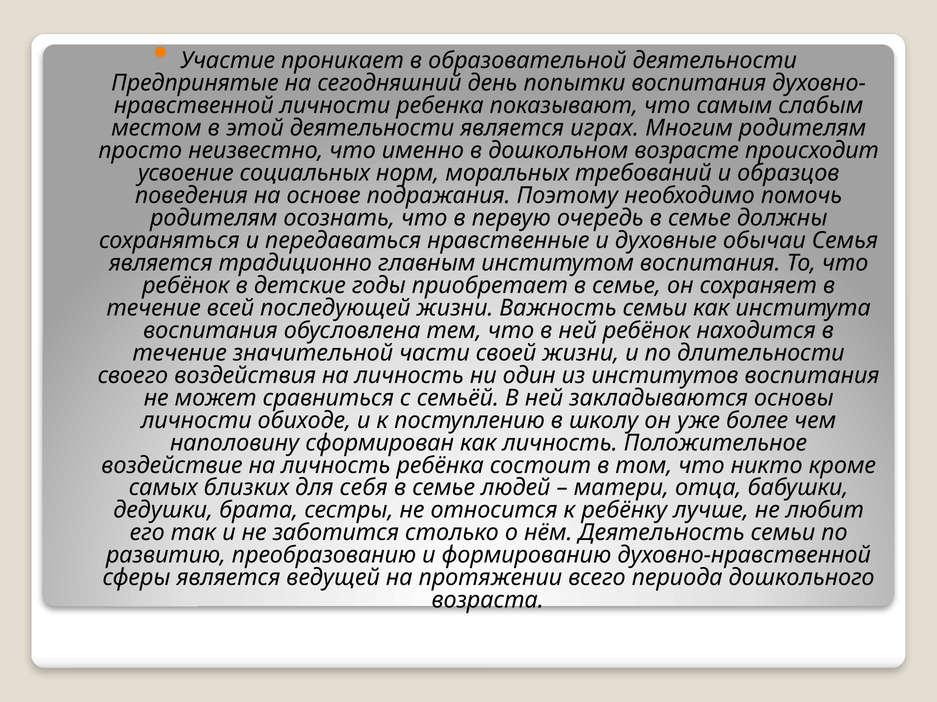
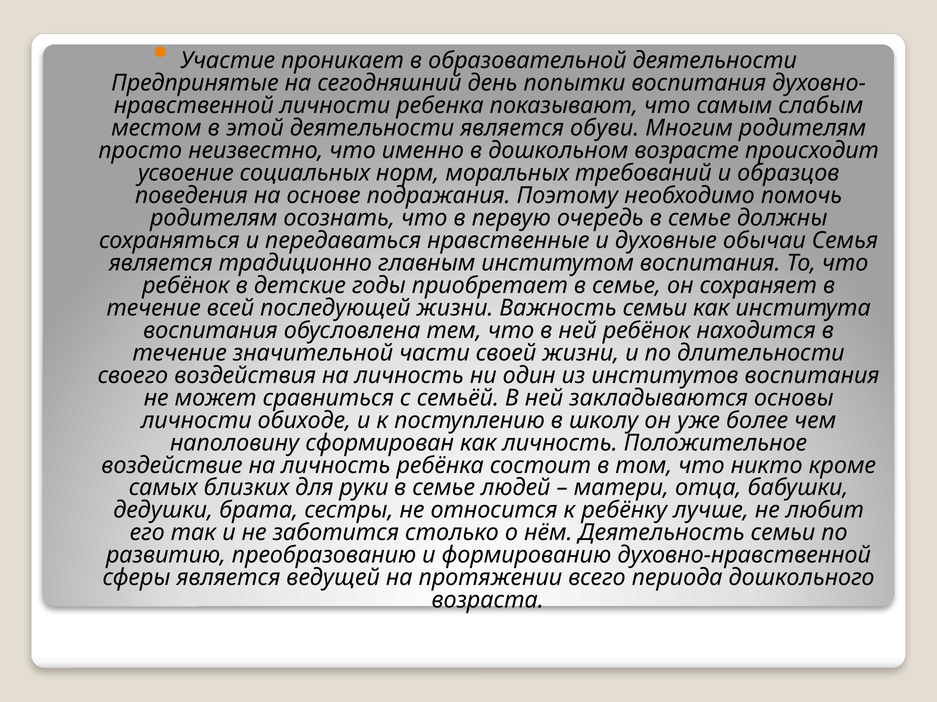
играх: играх -> обуви (605, 128)
себя: себя -> руки (364, 488)
